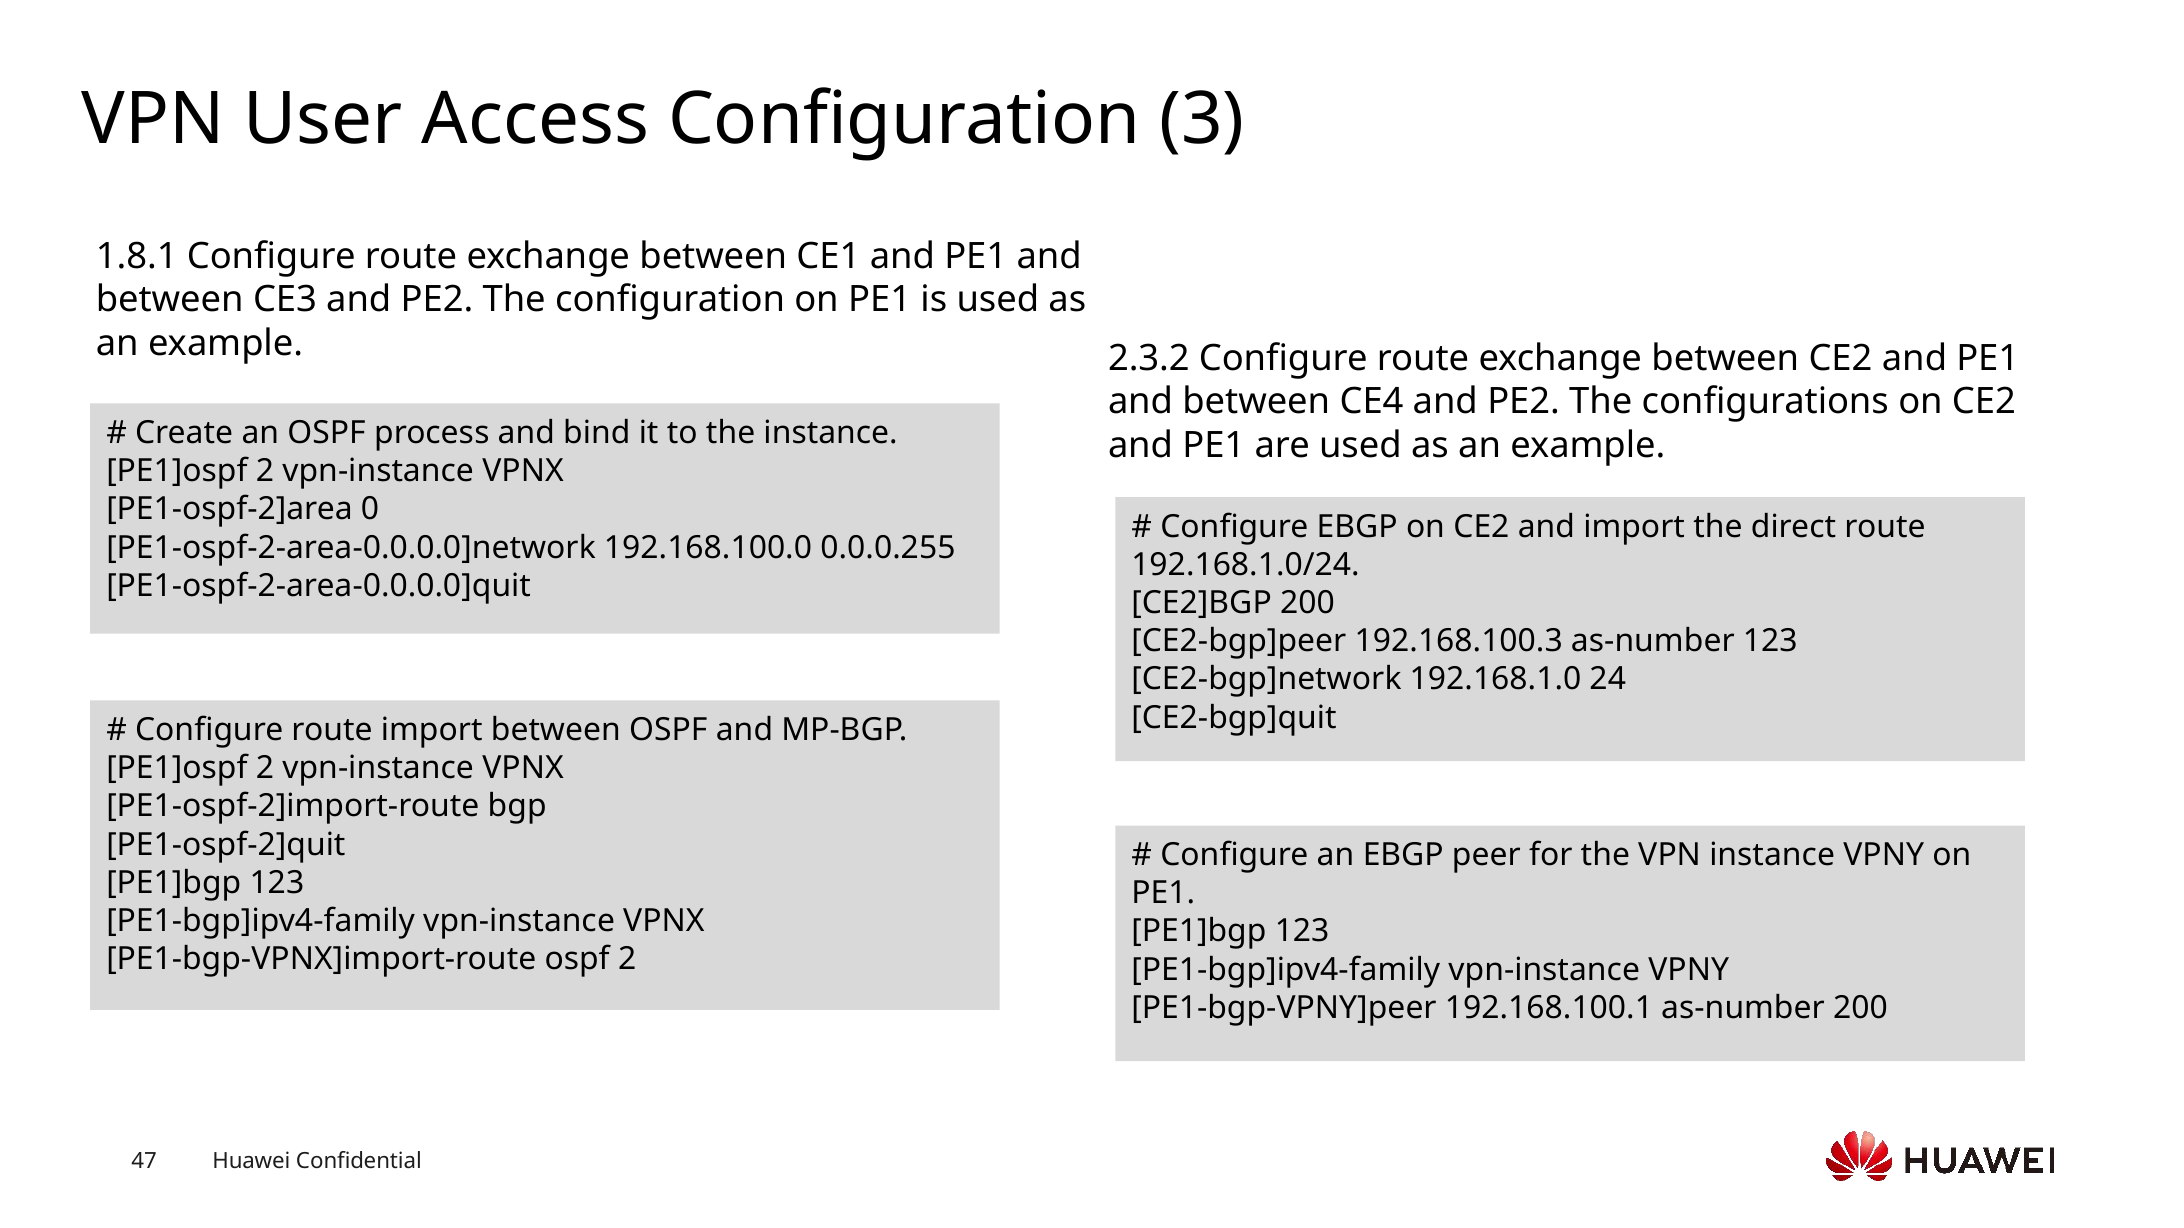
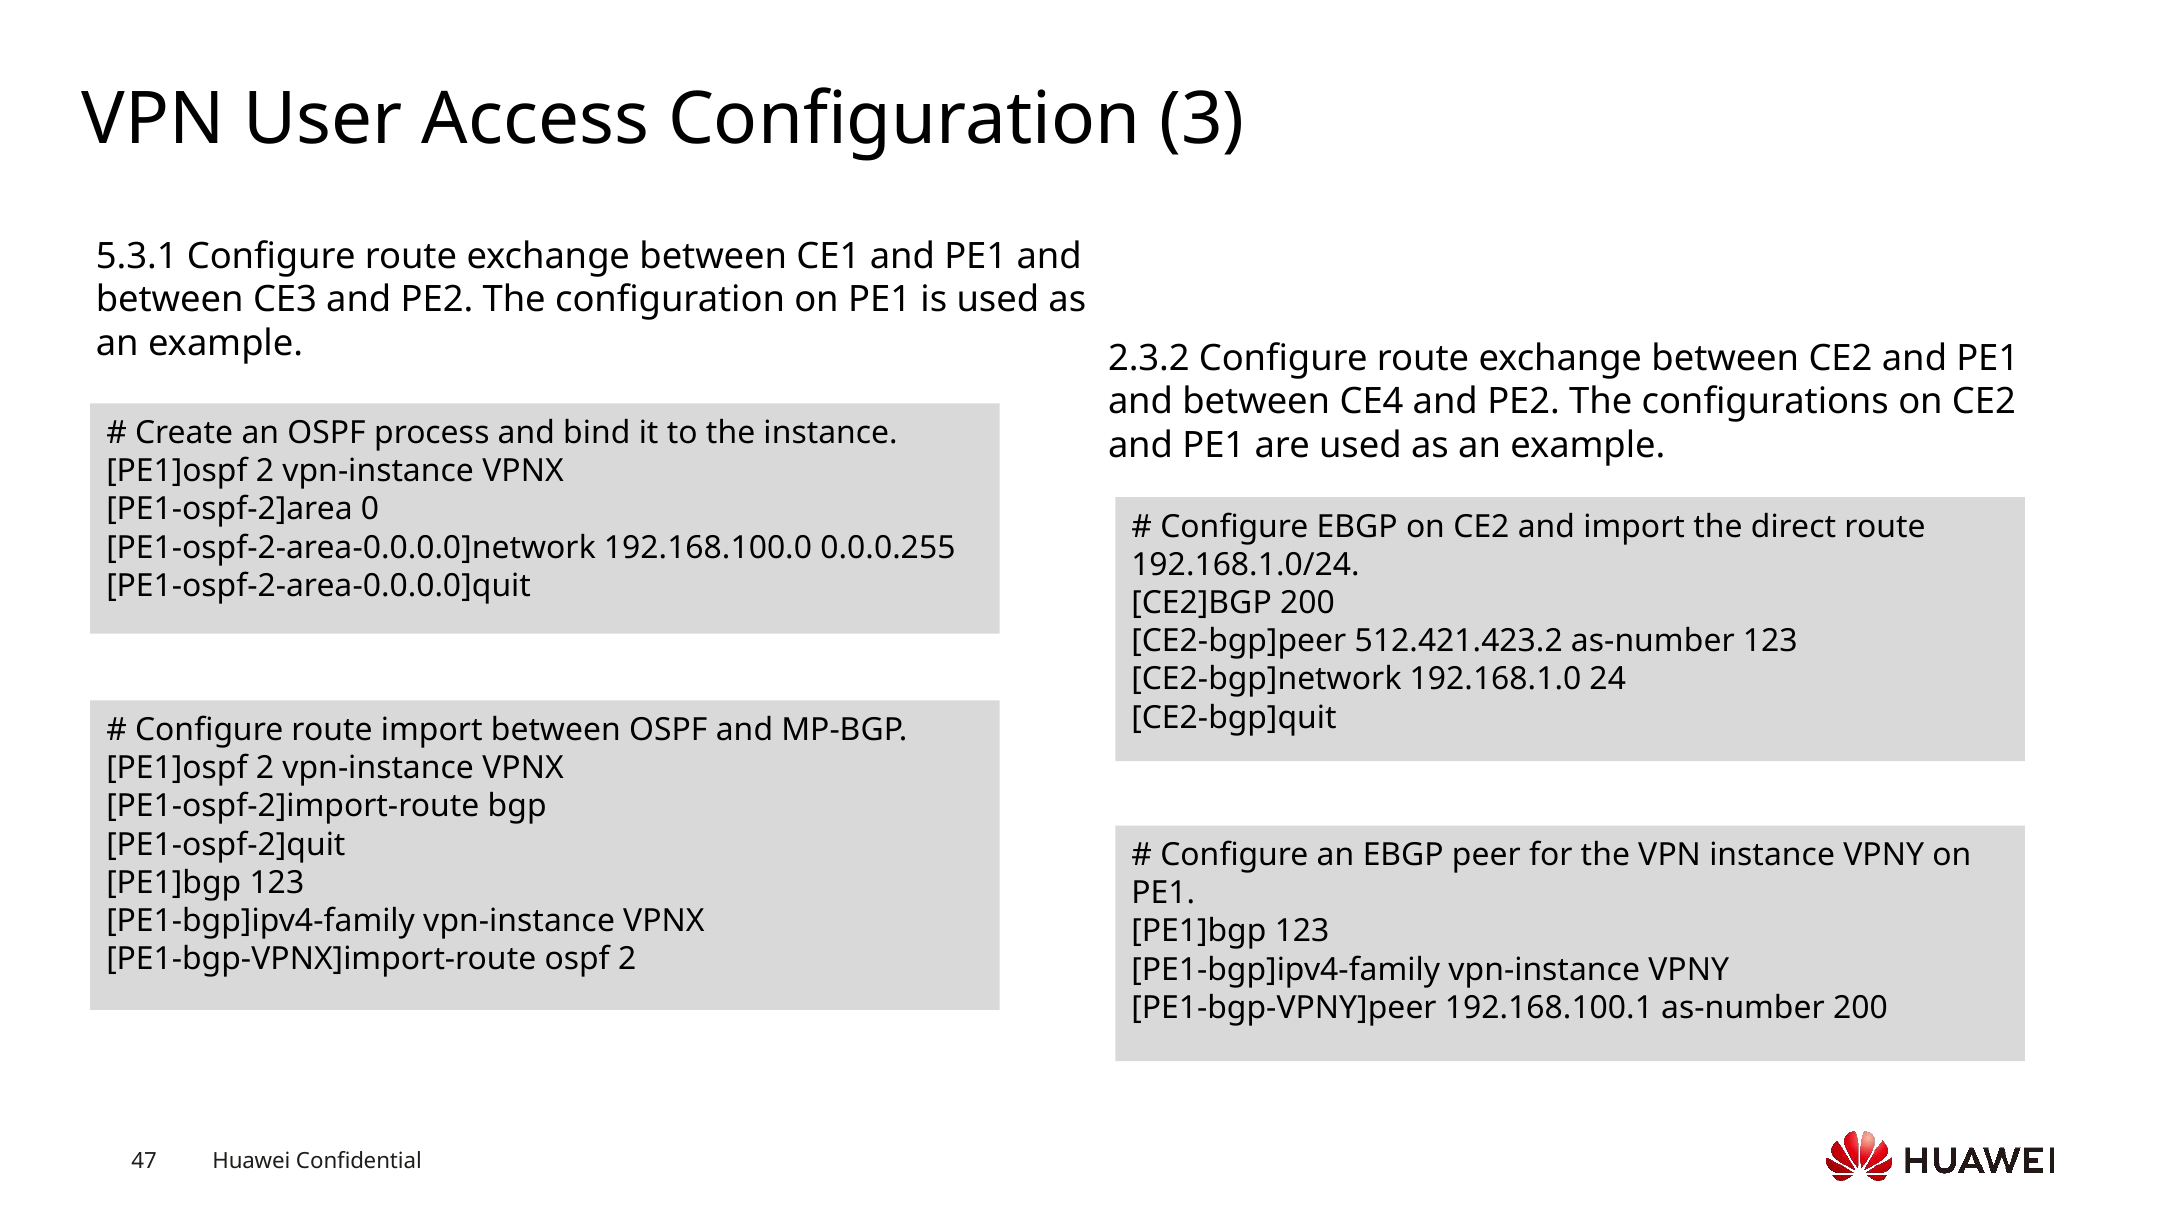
1.8.1: 1.8.1 -> 5.3.1 (137, 256)
192.168.100.3: 192.168.100.3 -> 512.421.423.2 (1459, 642)
